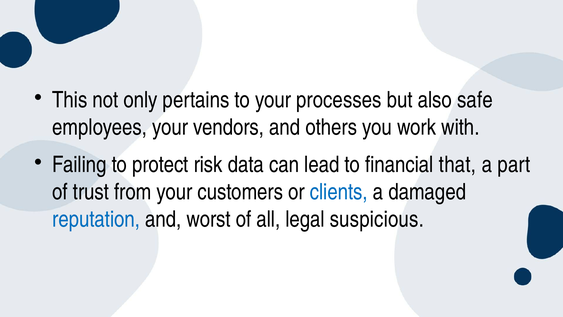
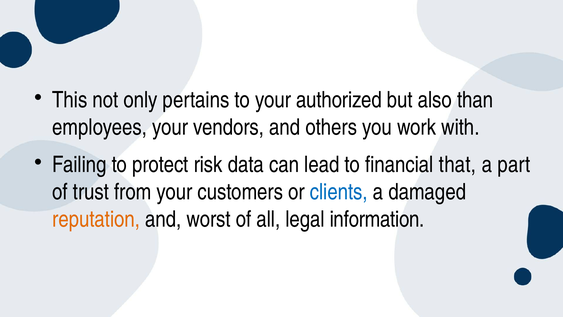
processes: processes -> authorized (339, 100)
safe: safe -> than (475, 100)
reputation colour: blue -> orange (96, 219)
suspicious: suspicious -> information (377, 219)
